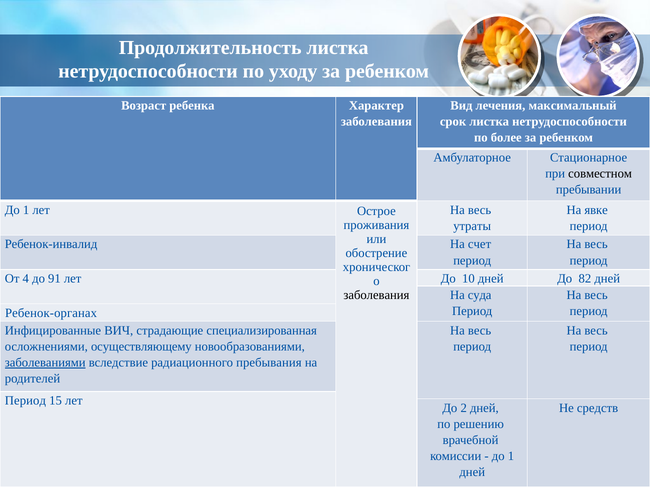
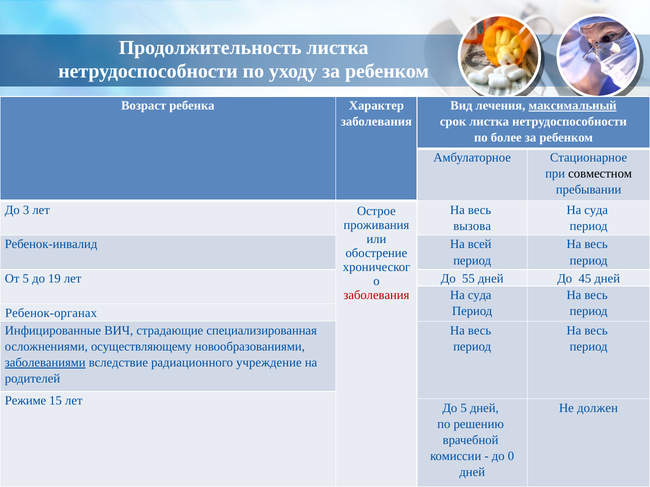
максимальный underline: none -> present (573, 106)
1: 1 -> 3 (26, 210)
явке: явке -> суда (596, 210)
утраты: утраты -> вызова (472, 226)
счет: счет -> всей (480, 245)
От 4: 4 -> 5 (26, 279)
91: 91 -> 19 (54, 279)
10: 10 -> 55 (468, 279)
82: 82 -> 45 (585, 279)
заболевания colour: black -> red (376, 295)
пребывания: пребывания -> учреждение (269, 363)
Период: Период -> Режиме (26, 401)
До 2: 2 -> 5 (464, 408)
средств: средств -> должен (598, 408)
1: 1 -> 0 (511, 456)
